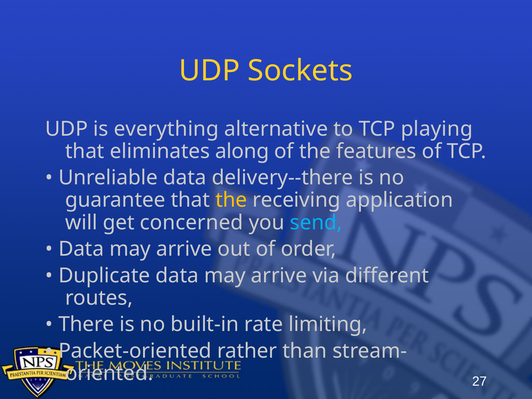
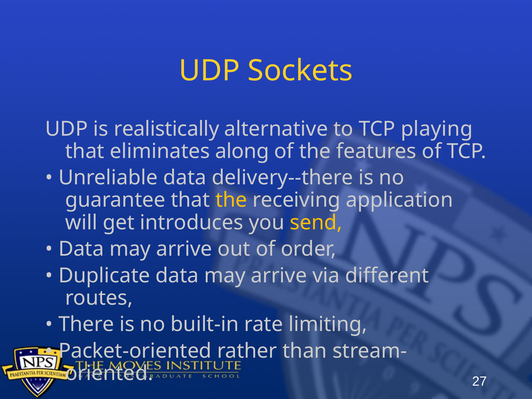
everything: everything -> realistically (166, 129)
concerned: concerned -> introduces (192, 223)
send colour: light blue -> yellow (316, 223)
